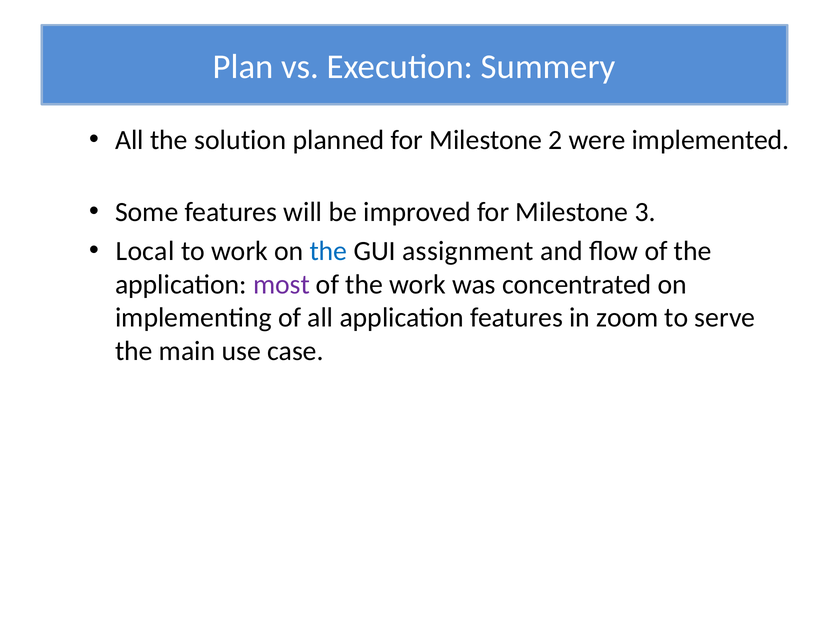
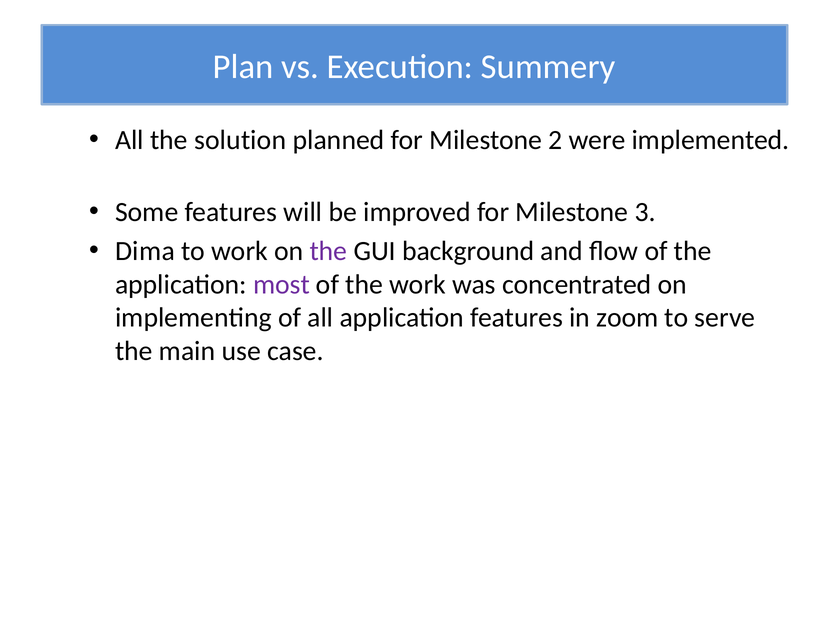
Local: Local -> Dima (145, 251)
the colour: blue -> purple (328, 251)
assignment: assignment -> background (468, 251)
